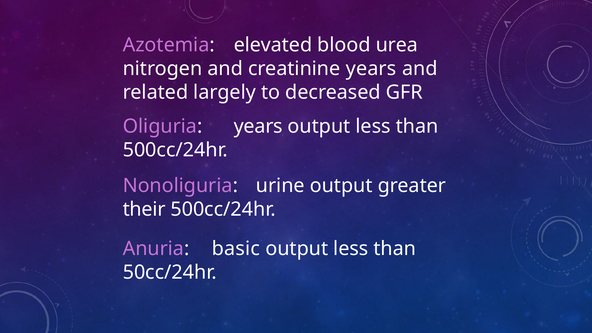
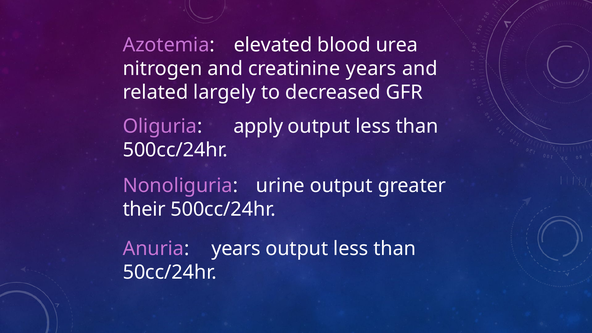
Oliguria years: years -> apply (258, 126)
Anuria basic: basic -> years (236, 248)
